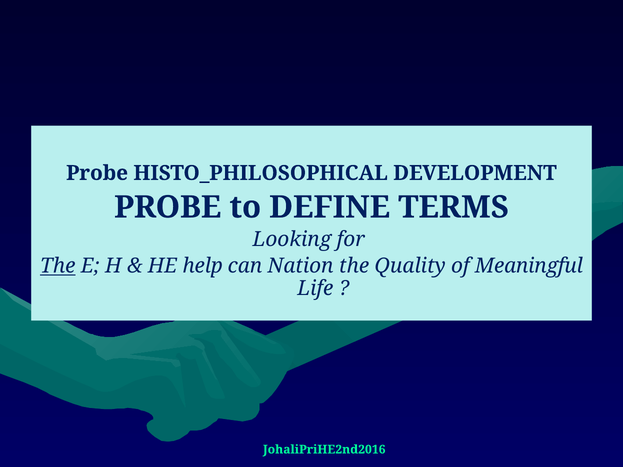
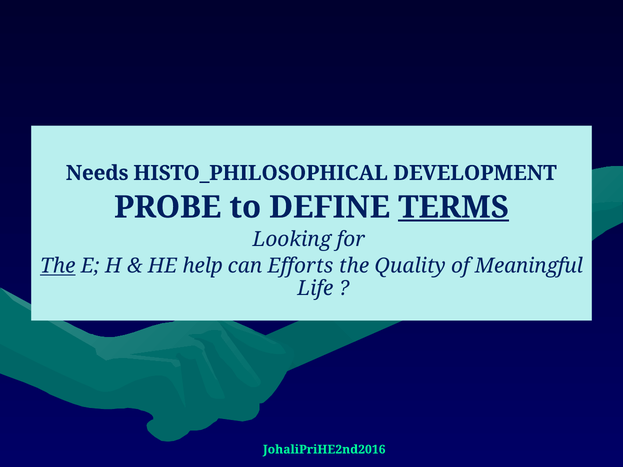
Probe: Probe -> Needs (97, 173)
TERMS underline: none -> present (454, 207)
Nation: Nation -> Efforts (300, 266)
